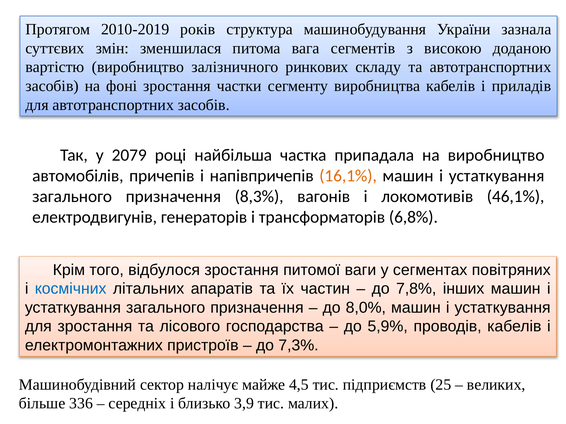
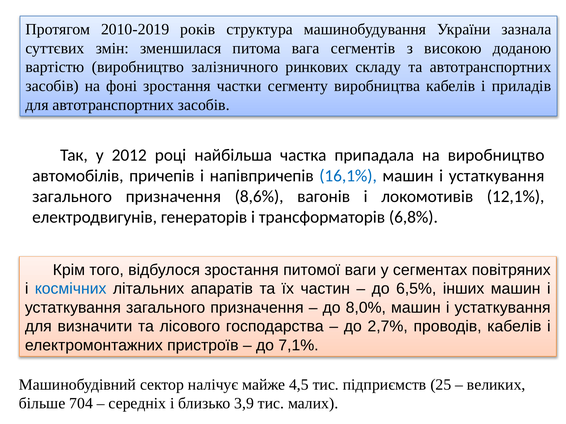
2079: 2079 -> 2012 (129, 155)
16,1% colour: orange -> blue (348, 176)
8,3%: 8,3% -> 8,6% (259, 197)
46,1%: 46,1% -> 12,1% (516, 197)
7,8%: 7,8% -> 6,5% (416, 289)
для зростання: зростання -> визначити (95, 327)
5,9%: 5,9% -> 2,7% (388, 327)
7,3%: 7,3% -> 7,1% (299, 346)
336: 336 -> 704 (81, 404)
